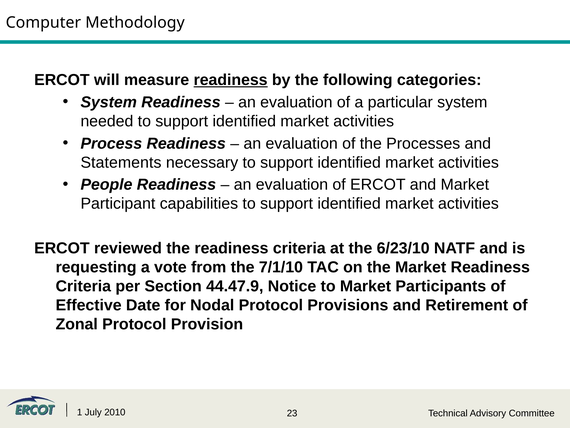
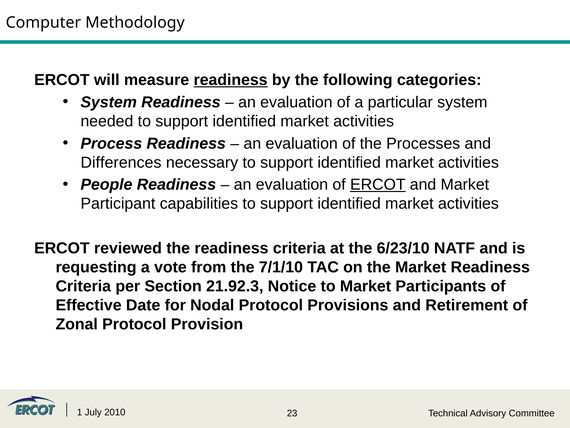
Statements: Statements -> Differences (121, 162)
ERCOT underline: none -> present (378, 184)
44.47.9: 44.47.9 -> 21.92.3 (235, 286)
